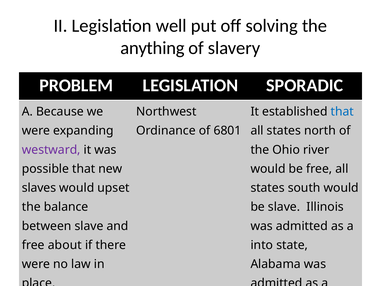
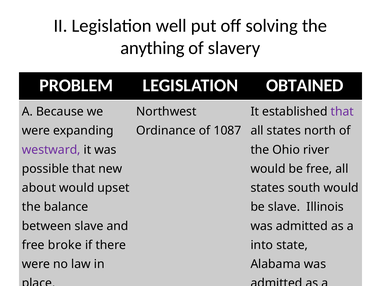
SPORADIC: SPORADIC -> OBTAINED (305, 85)
that colour: blue -> purple (342, 112)
6801: 6801 -> 1087 (227, 131)
slaves: slaves -> about (39, 188)
about: about -> broke (65, 245)
